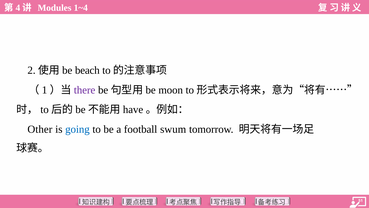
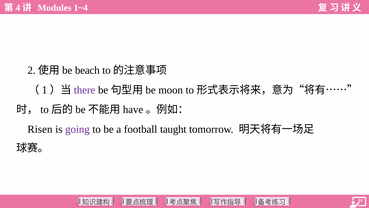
Other: Other -> Risen (40, 129)
going colour: blue -> purple (77, 129)
swum: swum -> taught (173, 129)
